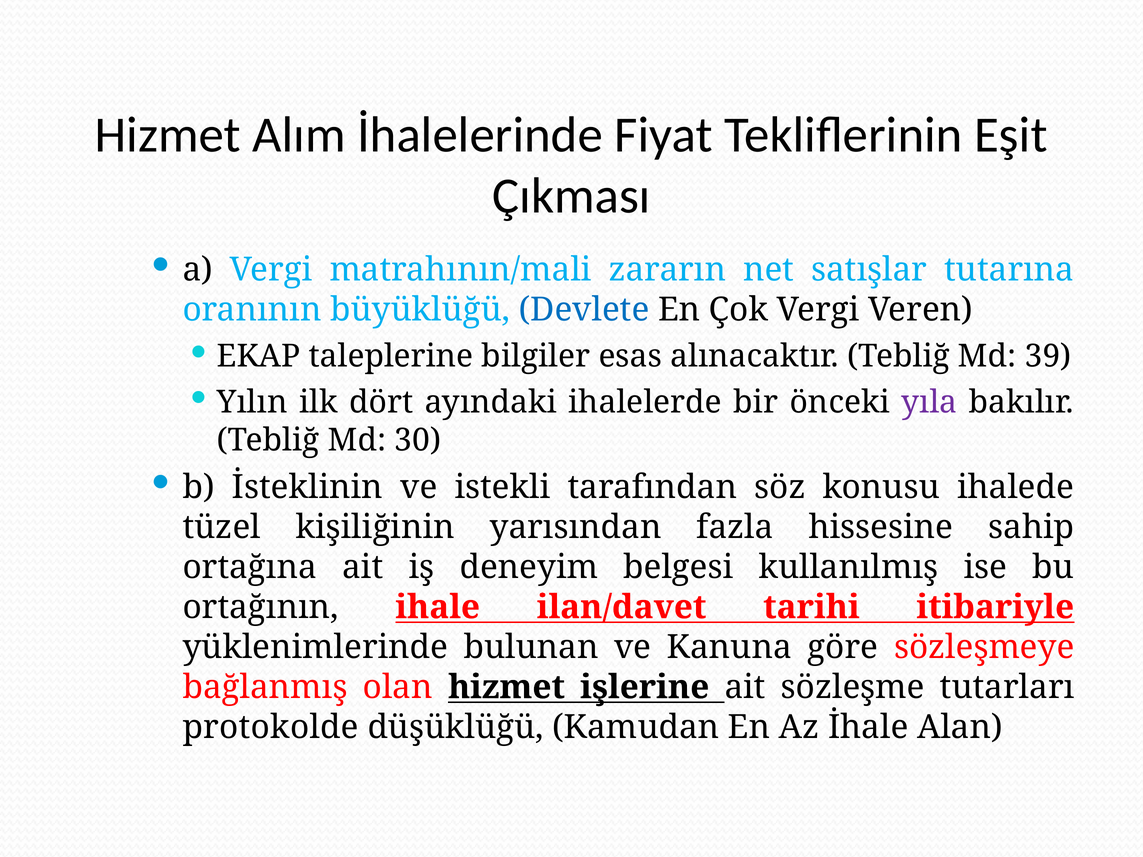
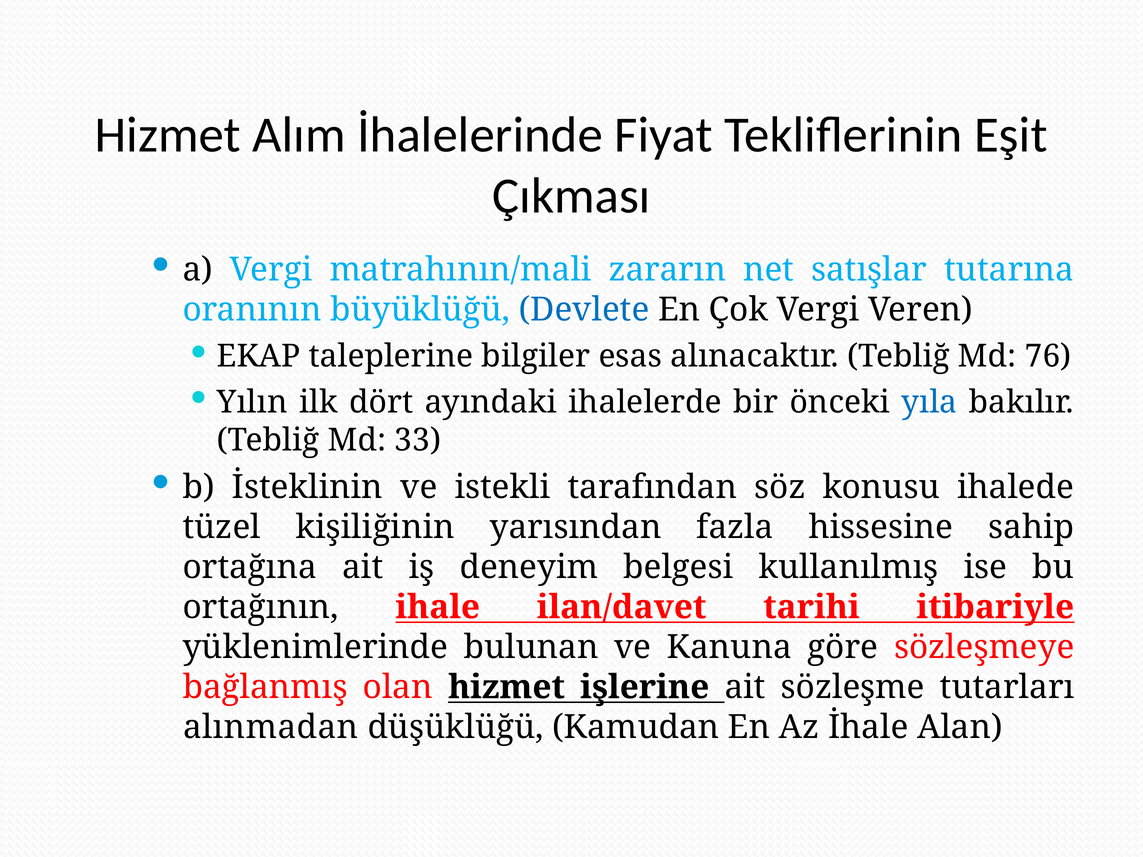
39: 39 -> 76 (1048, 356)
yıla colour: purple -> blue (929, 402)
30: 30 -> 33 (418, 440)
protokolde: protokolde -> alınmadan (271, 727)
